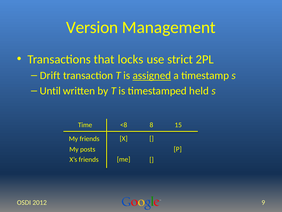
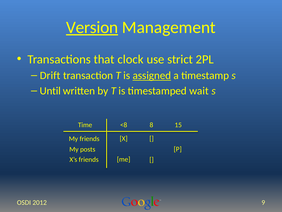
Version underline: none -> present (92, 27)
locks: locks -> clock (131, 59)
held: held -> wait (199, 91)
